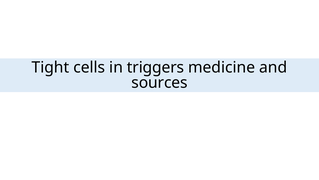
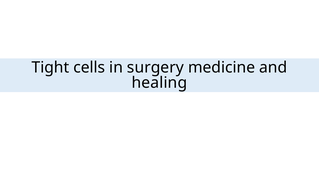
triggers: triggers -> surgery (155, 67)
sources: sources -> healing (159, 82)
